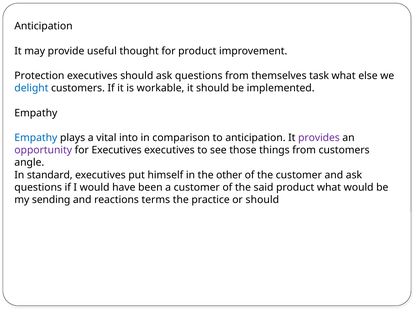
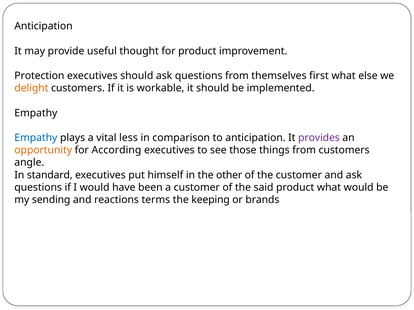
task: task -> first (319, 76)
delight colour: blue -> orange (31, 88)
into: into -> less (128, 138)
opportunity colour: purple -> orange (43, 150)
for Executives: Executives -> According (116, 150)
practice: practice -> keeping (211, 200)
or should: should -> brands (262, 200)
